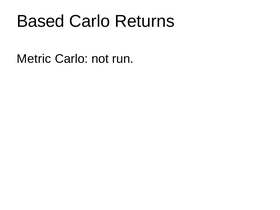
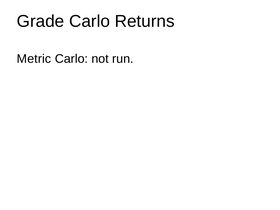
Based: Based -> Grade (41, 21)
